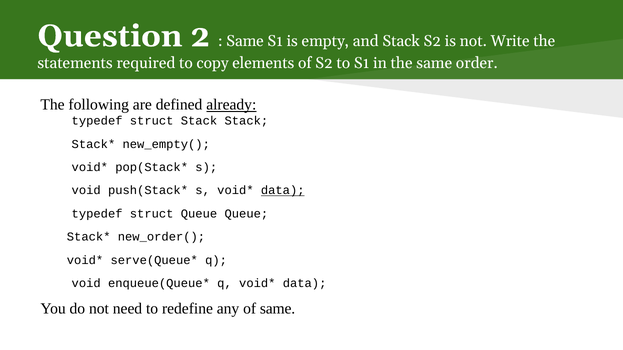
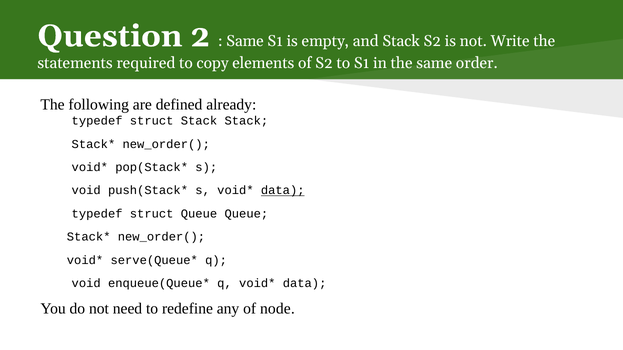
already underline: present -> none (231, 105)
new_empty(: new_empty( -> new_order( (166, 144)
of same: same -> node (277, 309)
